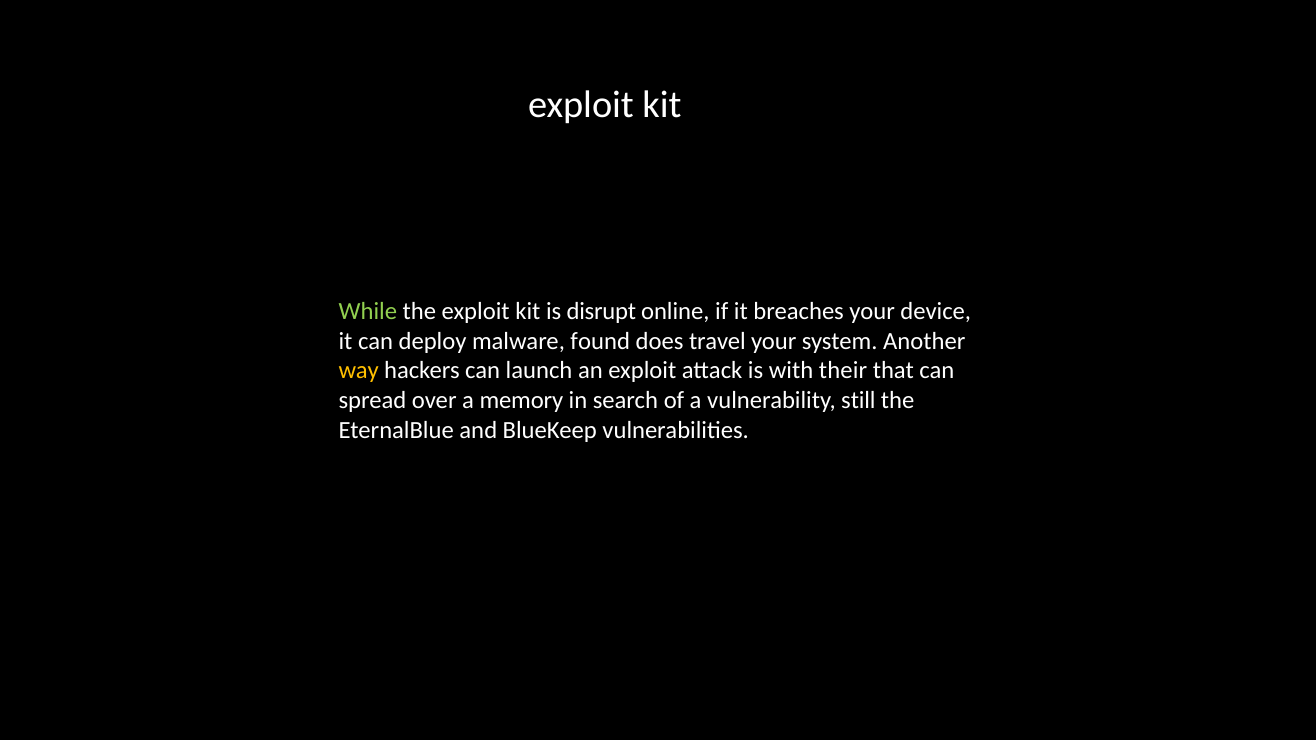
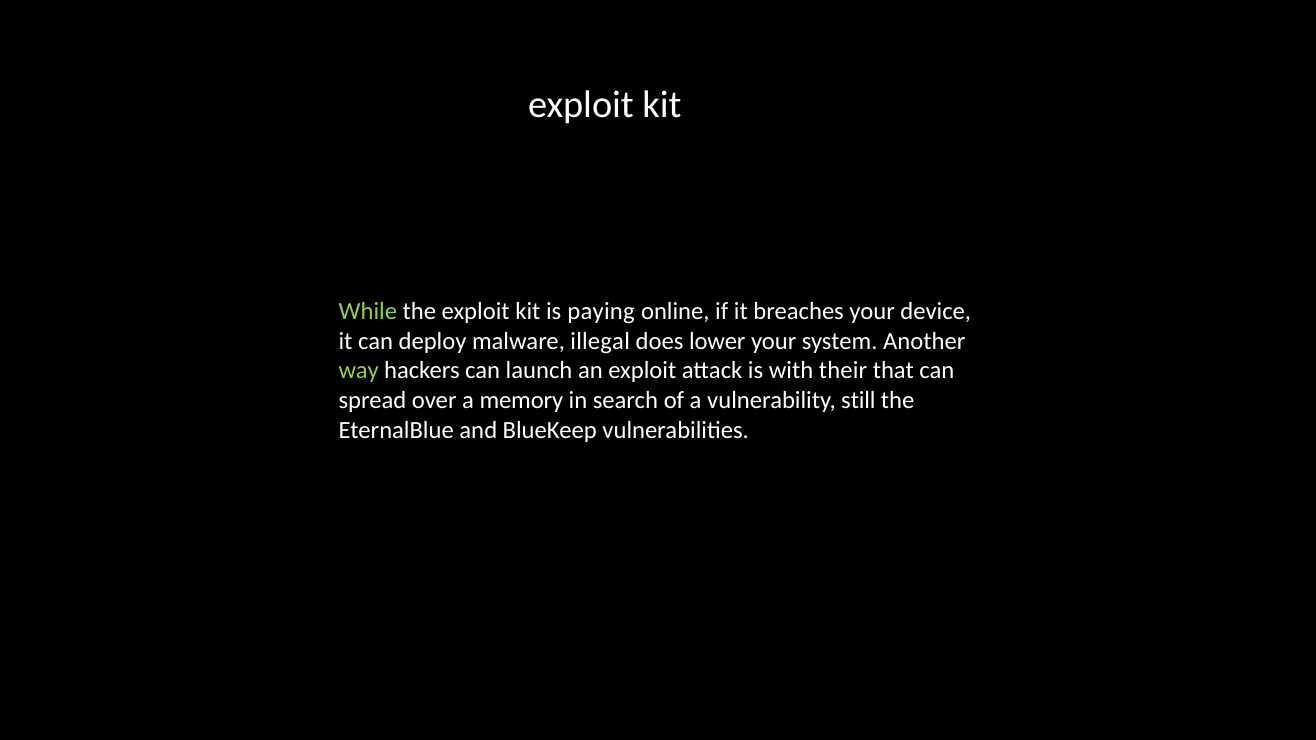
disrupt: disrupt -> paying (601, 312)
found: found -> illegal (600, 341)
travel: travel -> lower (717, 341)
way colour: yellow -> light green (359, 371)
